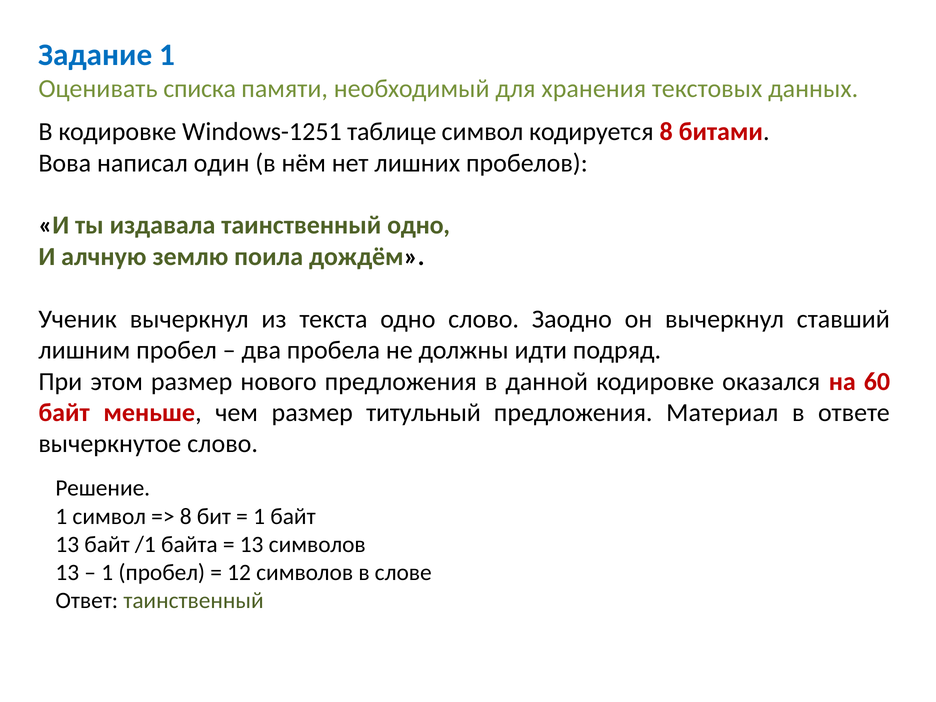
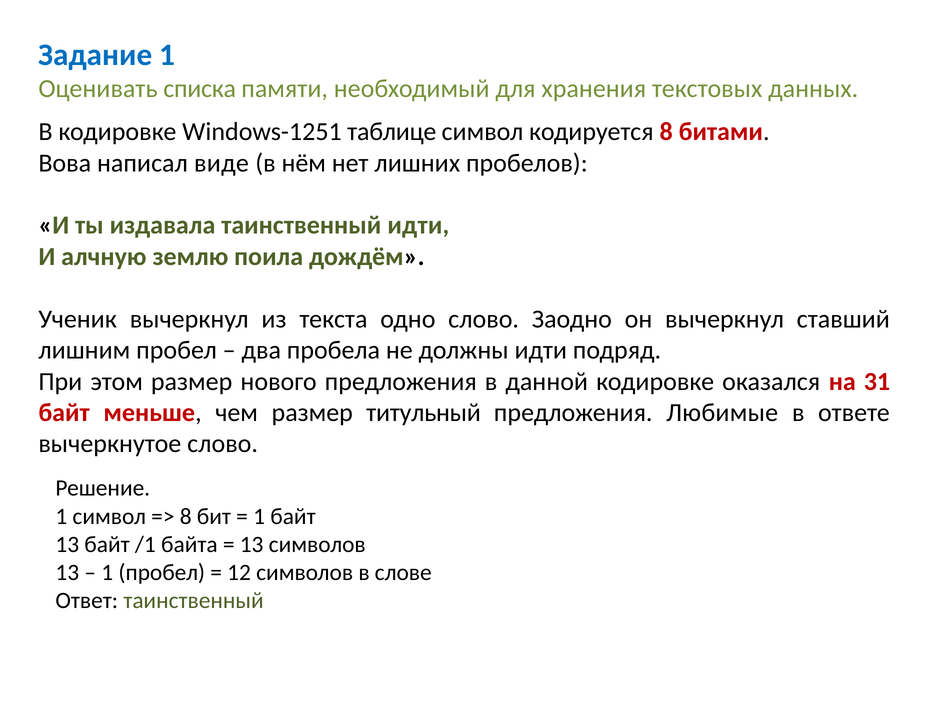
один: один -> виде (221, 163)
таинственный одно: одно -> идти (418, 225)
60: 60 -> 31 (877, 381)
Материал: Материал -> Любимые (722, 413)
